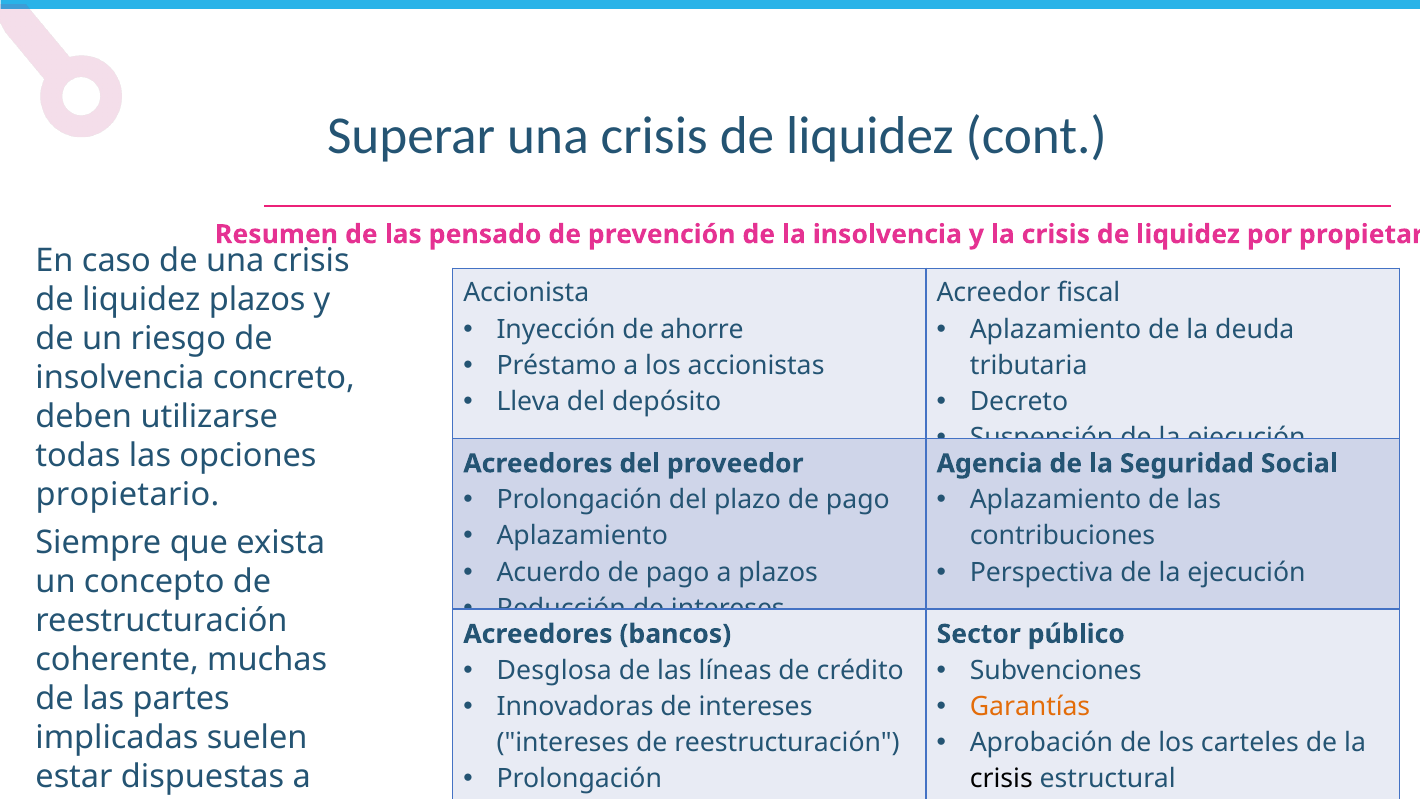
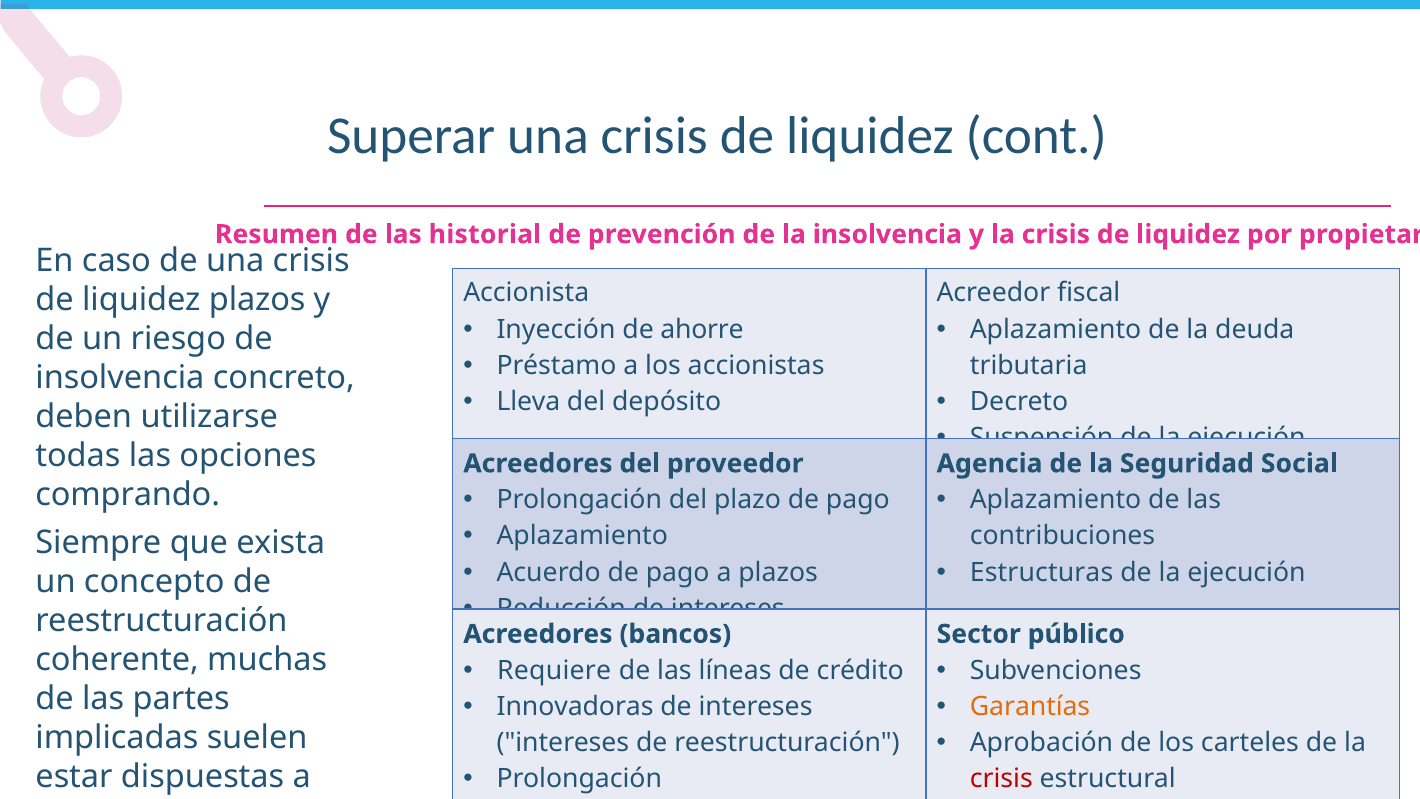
pensado: pensado -> historial (485, 234)
propietario: propietario -> comprando (128, 495)
Perspectiva: Perspectiva -> Estructuras (1042, 572)
Desglosa: Desglosa -> Requiere (554, 670)
crisis colour: black -> red (1001, 779)
